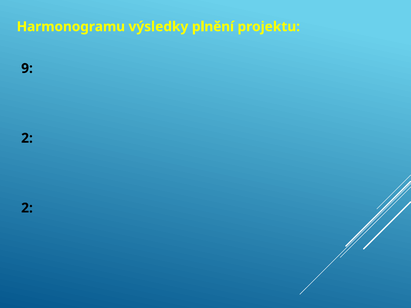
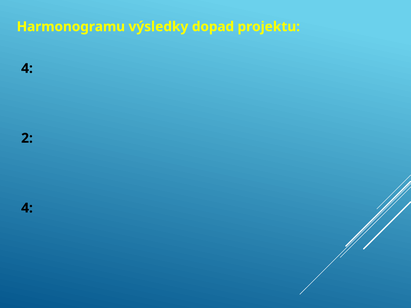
plnění: plnění -> dopad (213, 27)
9: 9 -> 4 (27, 68)
2: 2 -> 4 (27, 208)
